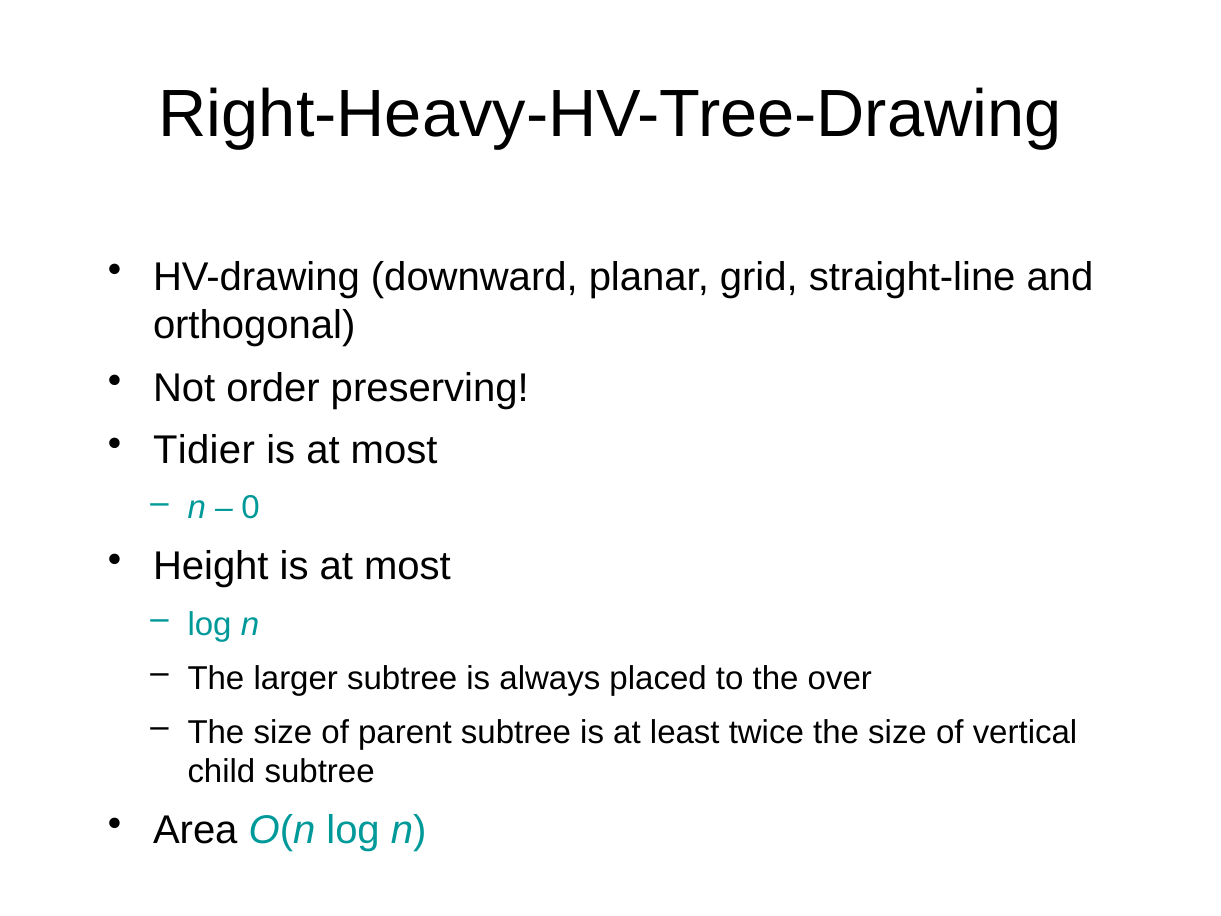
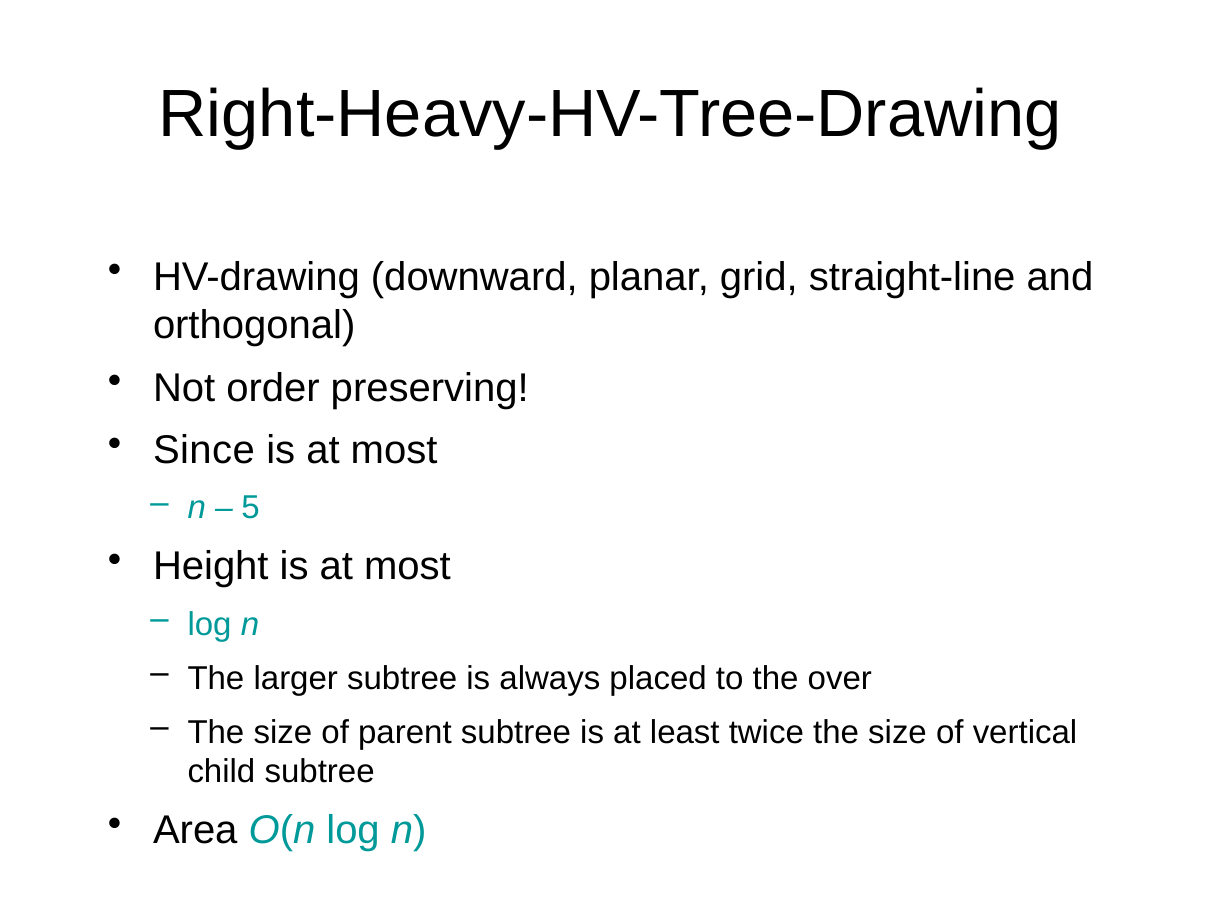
Tidier: Tidier -> Since (204, 450)
0: 0 -> 5 (251, 508)
